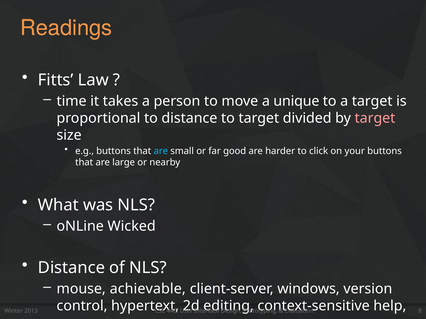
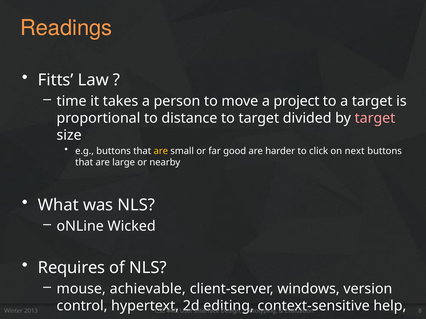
unique: unique -> project (296, 101)
are colour: light blue -> yellow (161, 151)
your: your -> next (355, 151)
Distance: Distance -> Requires (72, 268)
